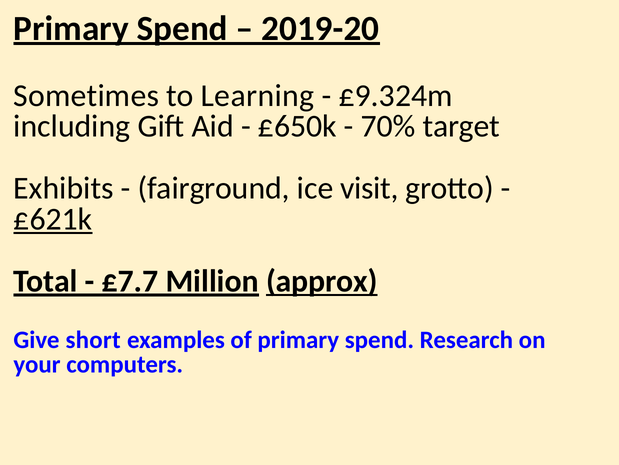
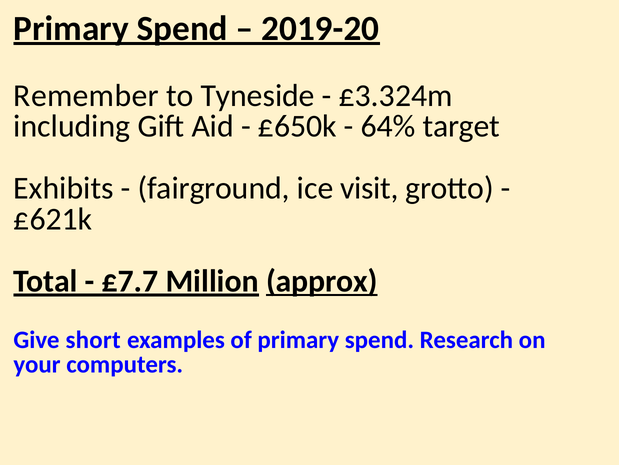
Sometimes: Sometimes -> Remember (86, 95)
Learning: Learning -> Tyneside (258, 95)
£9.324m: £9.324m -> £3.324m (396, 95)
70%: 70% -> 64% (388, 126)
£621k underline: present -> none (53, 219)
